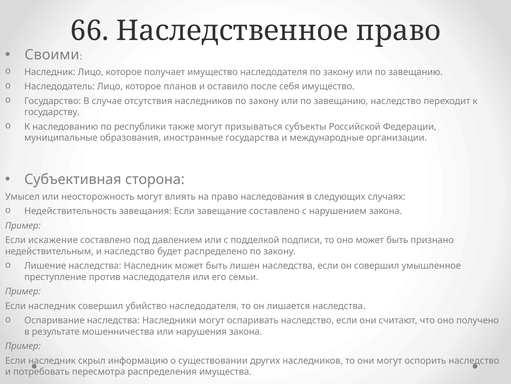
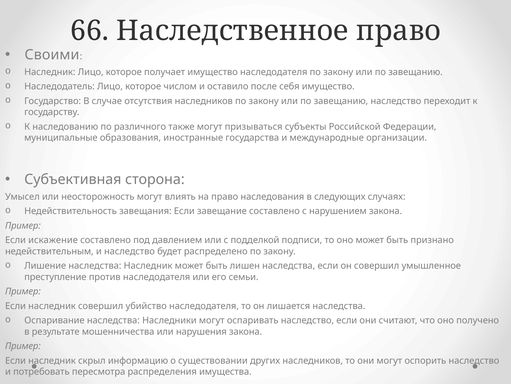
планов: планов -> числом (180, 86)
республики: республики -> различного (140, 126)
